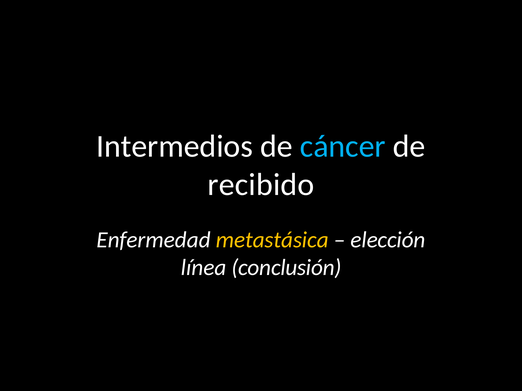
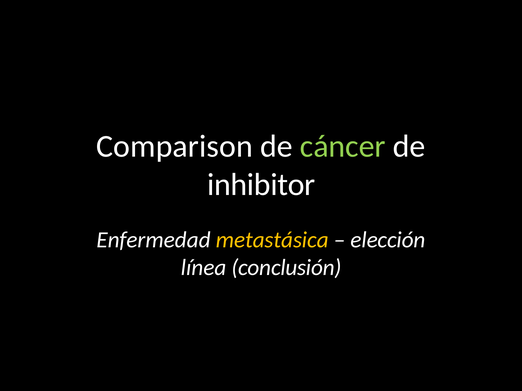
Intermedios: Intermedios -> Comparison (174, 147)
cáncer colour: light blue -> light green (343, 147)
recibido: recibido -> inhibitor (261, 185)
